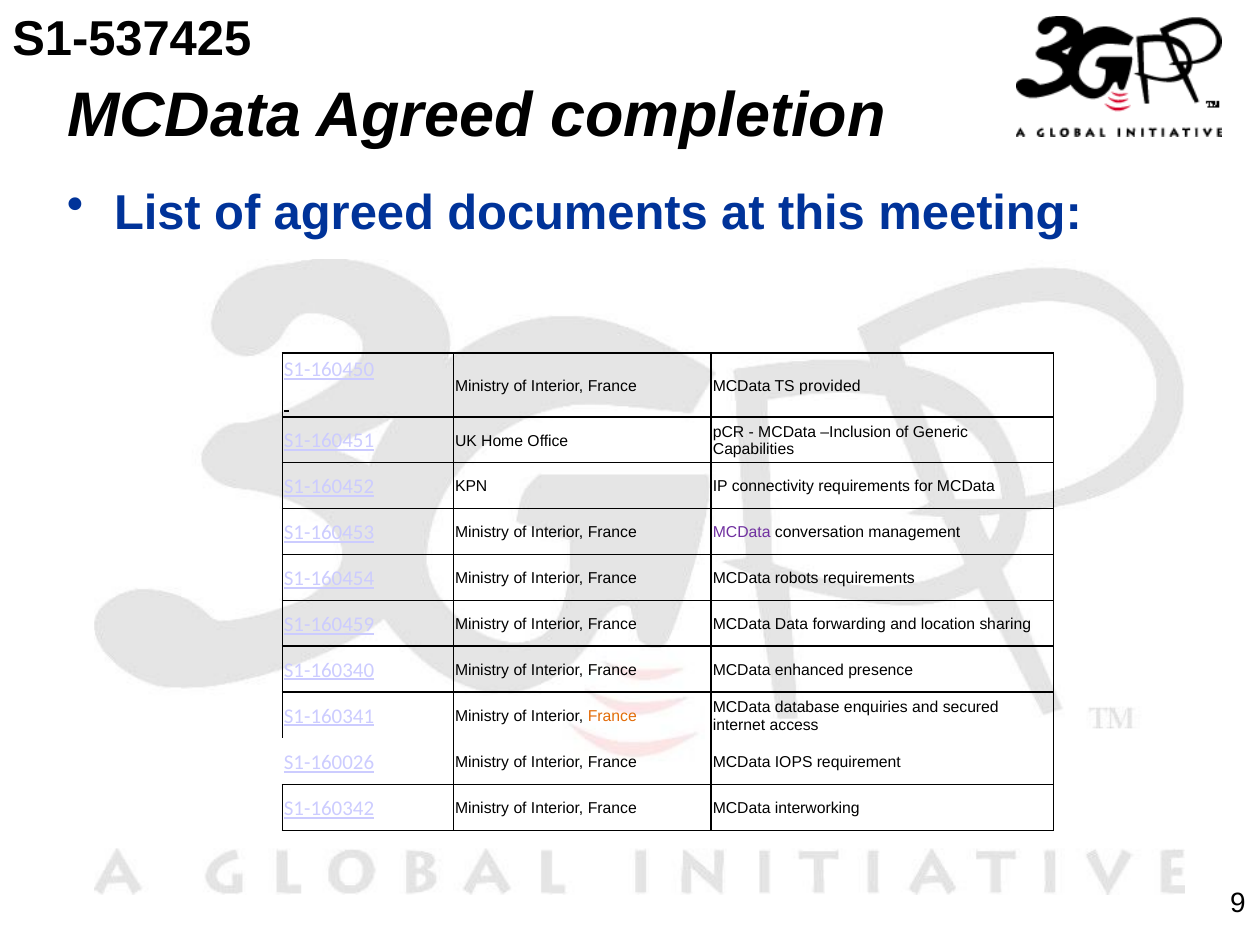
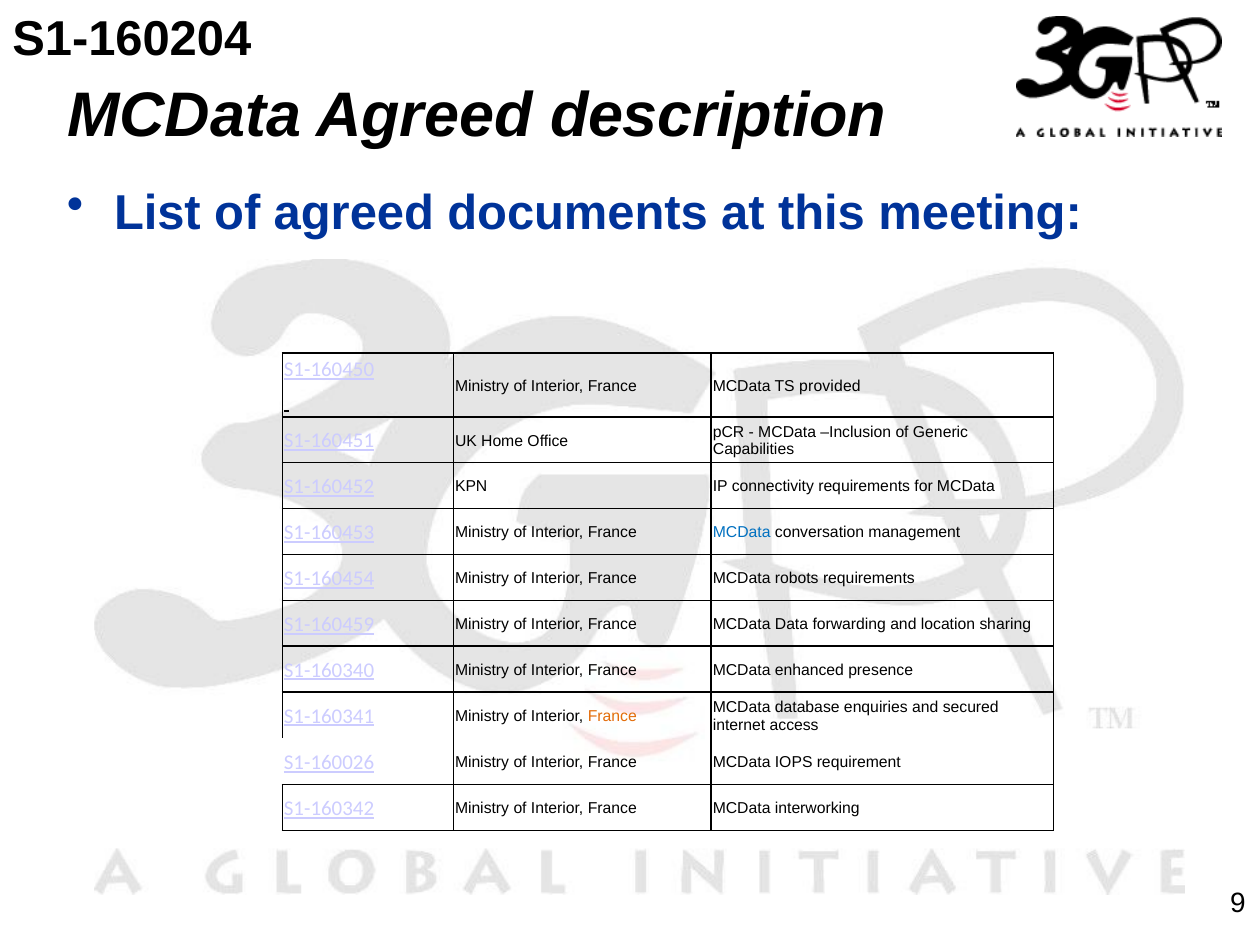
S1-537425: S1-537425 -> S1-160204 (132, 39)
completion: completion -> description (718, 115)
MCData colour: purple -> blue (742, 532)
